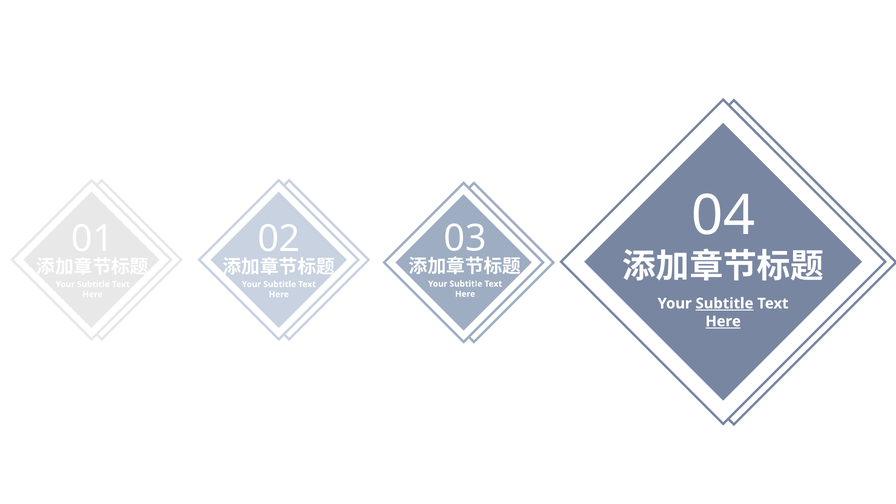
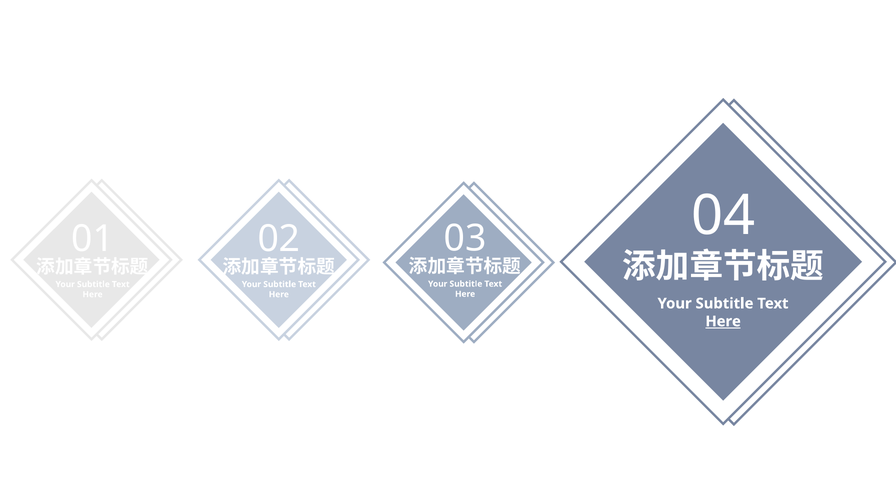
Subtitle underline: present -> none (724, 303)
